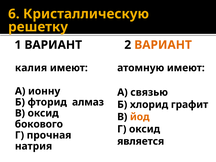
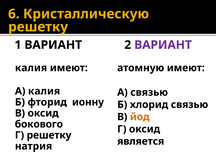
ВАРИАНТ colour: orange -> purple (163, 45)
А ионну: ионну -> калия (44, 91)
алмаз: алмаз -> ионну (88, 102)
хлорид графит: графит -> связью (190, 105)
Г прочная: прочная -> решетку (49, 135)
